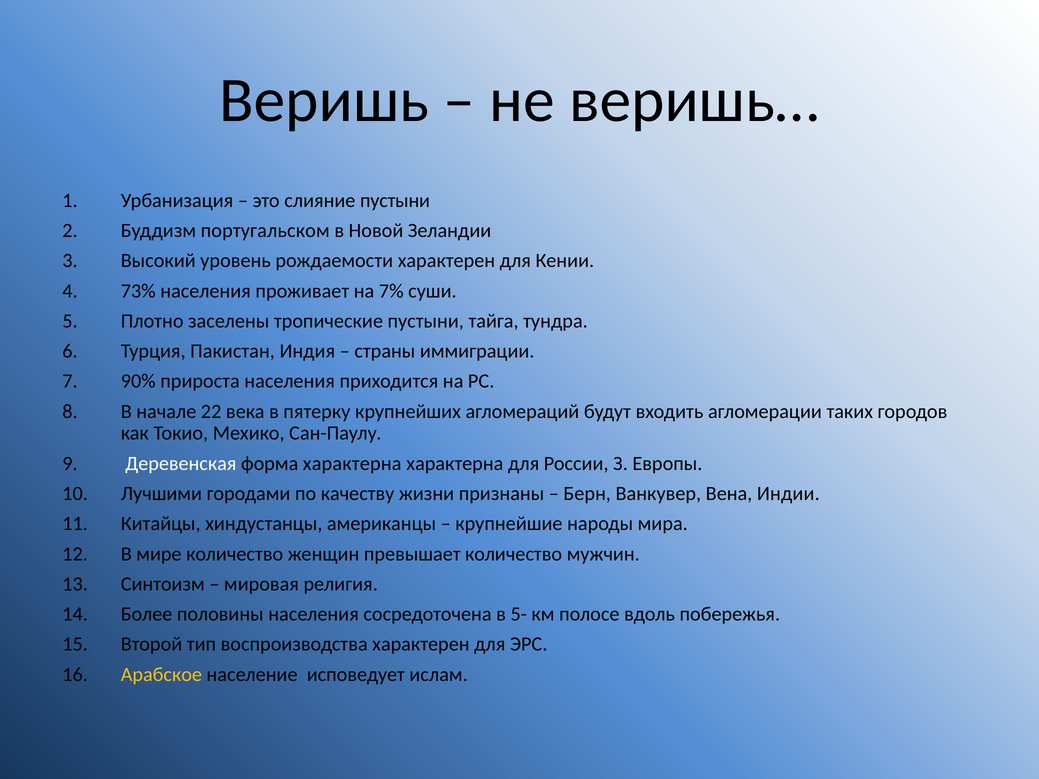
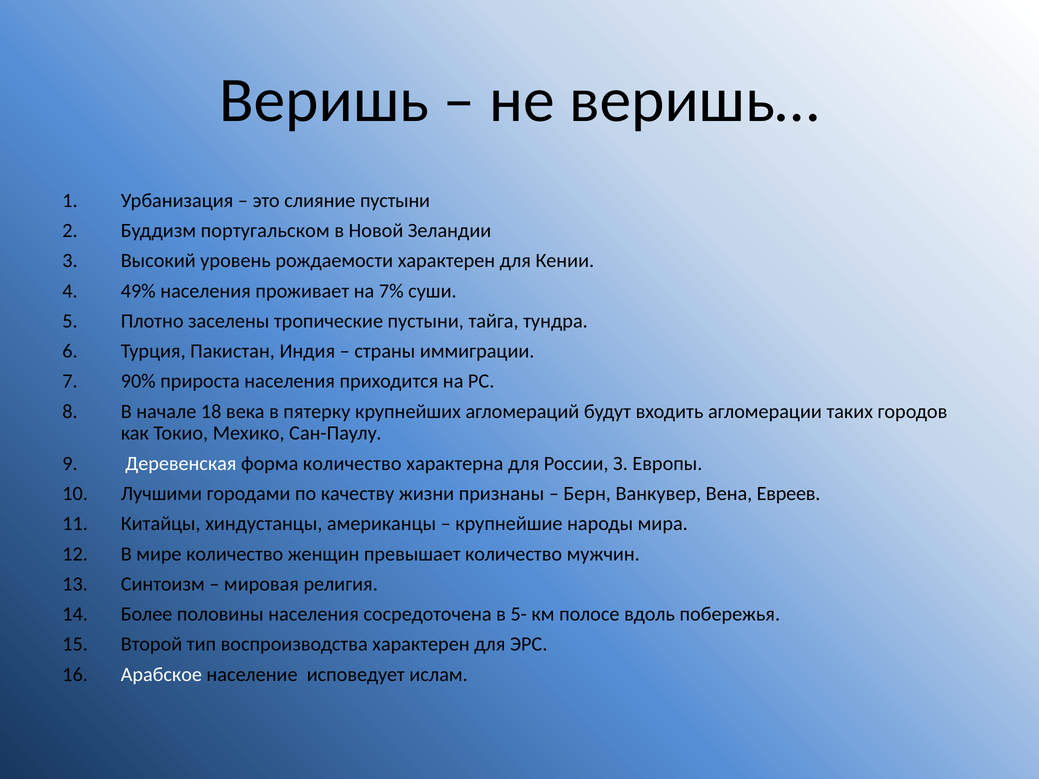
73%: 73% -> 49% (138, 291)
22: 22 -> 18 (211, 412)
форма характерна: характерна -> количество (352, 464)
Индии: Индии -> Евреев (789, 494)
Арабское colour: yellow -> white (161, 675)
